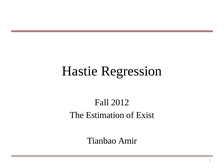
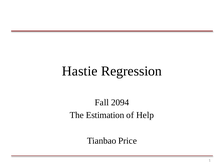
2012: 2012 -> 2094 (120, 102)
Exist: Exist -> Help (145, 115)
Amir: Amir -> Price (128, 141)
